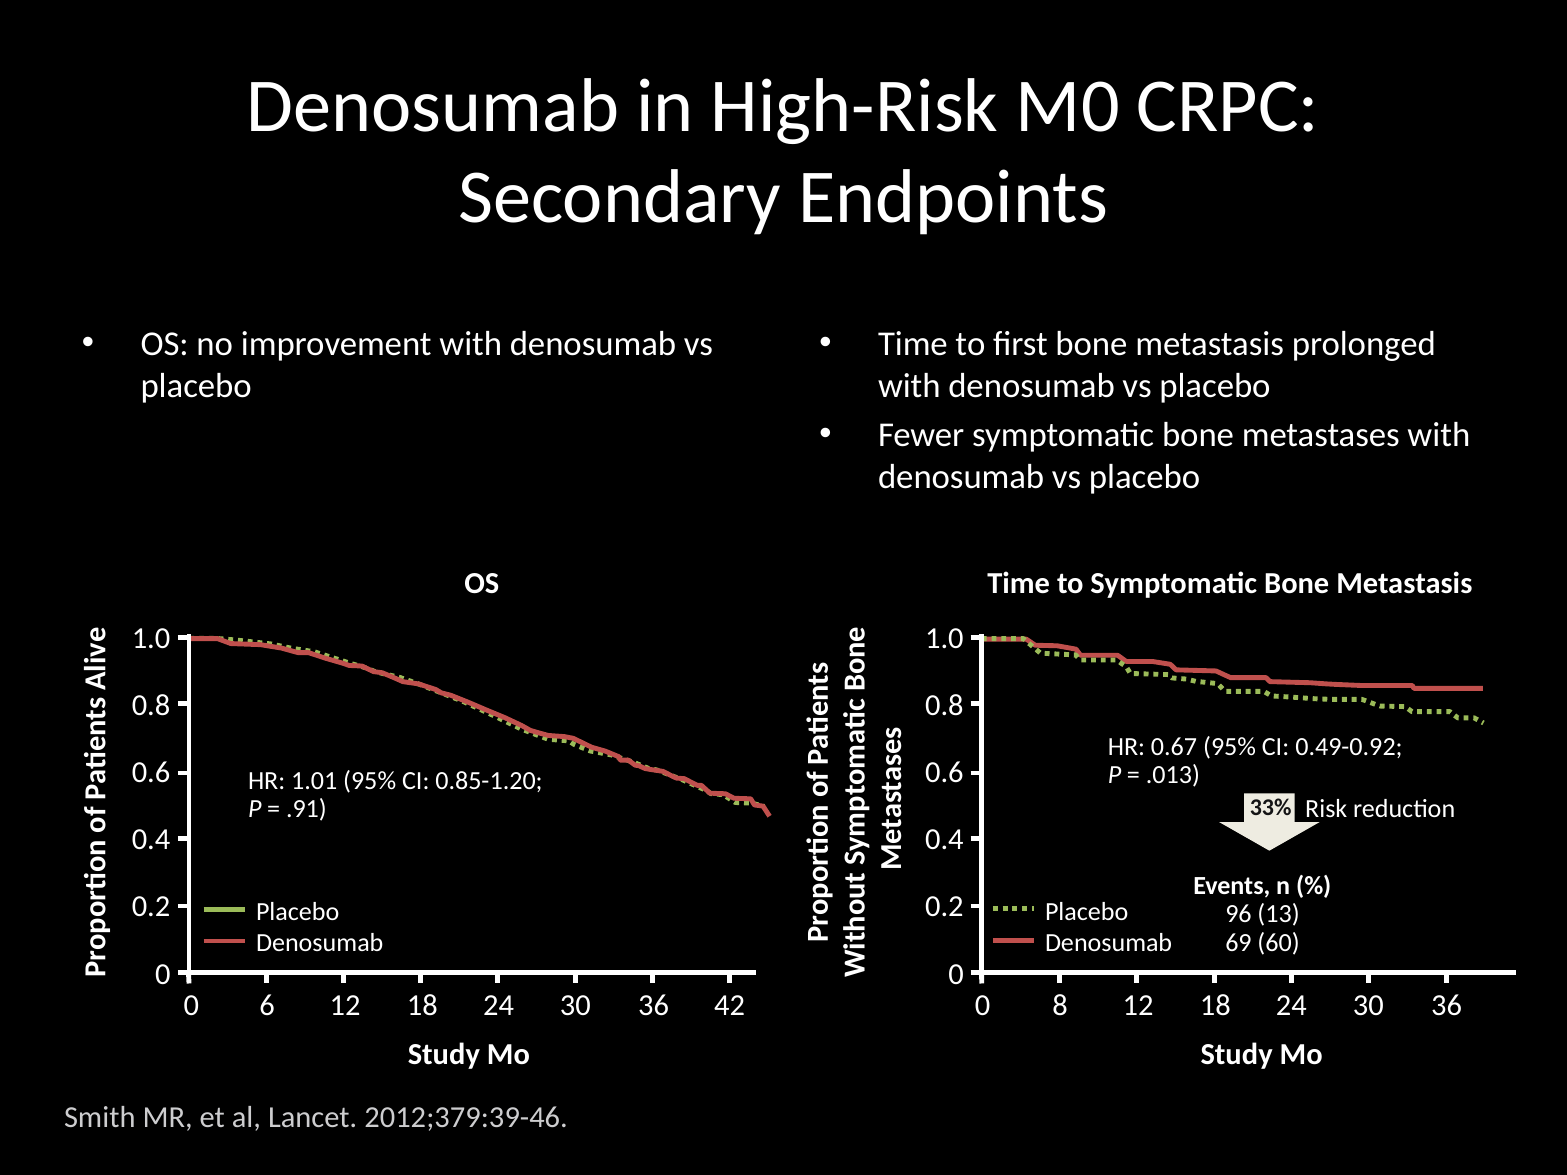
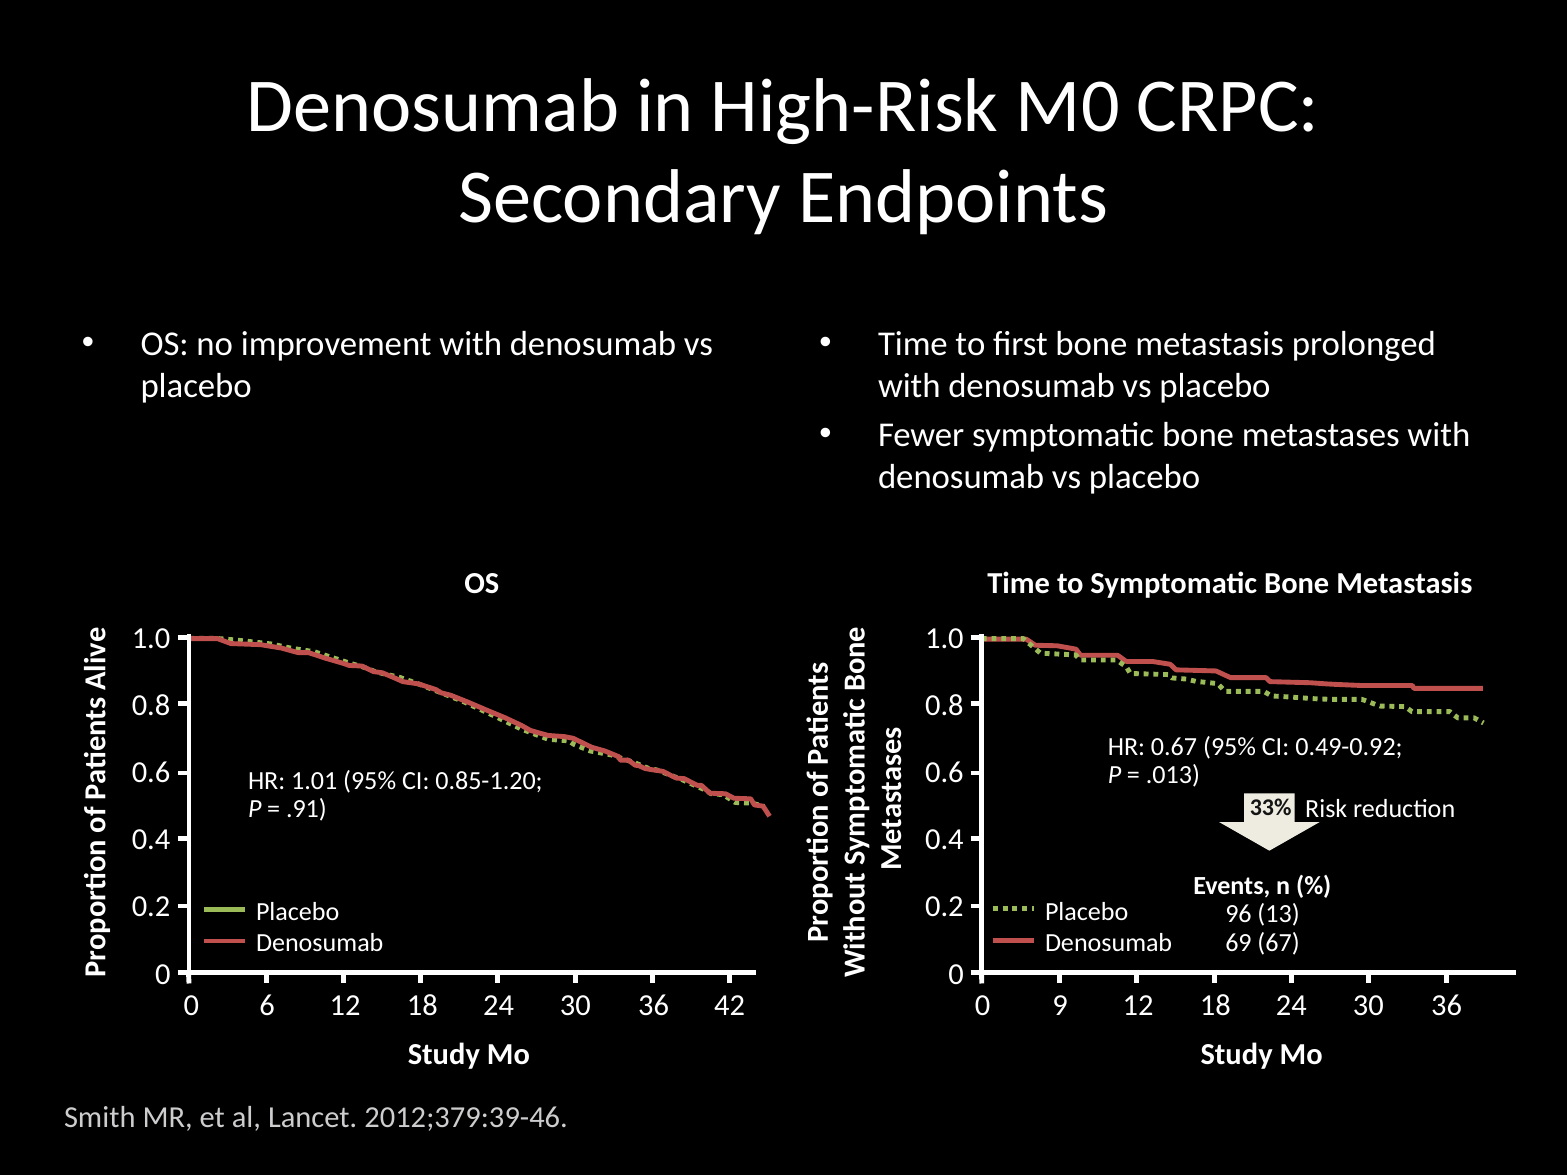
60: 60 -> 67 (1279, 943)
8: 8 -> 9 (1060, 1006)
